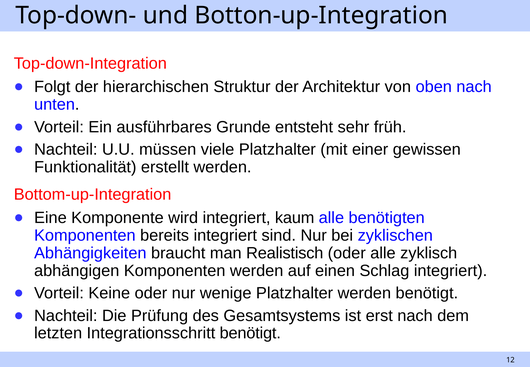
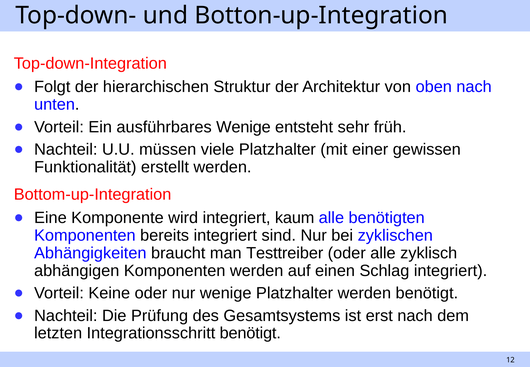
ausführbares Grunde: Grunde -> Wenige (243, 127)
Realistisch: Realistisch -> Testtreiber (285, 253)
